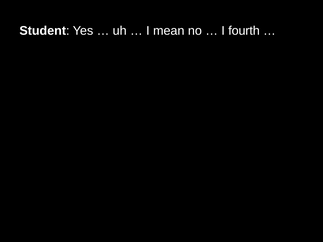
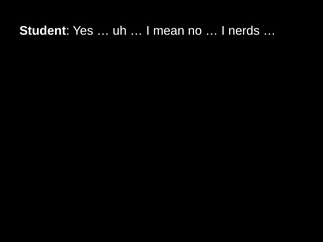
fourth: fourth -> nerds (244, 31)
